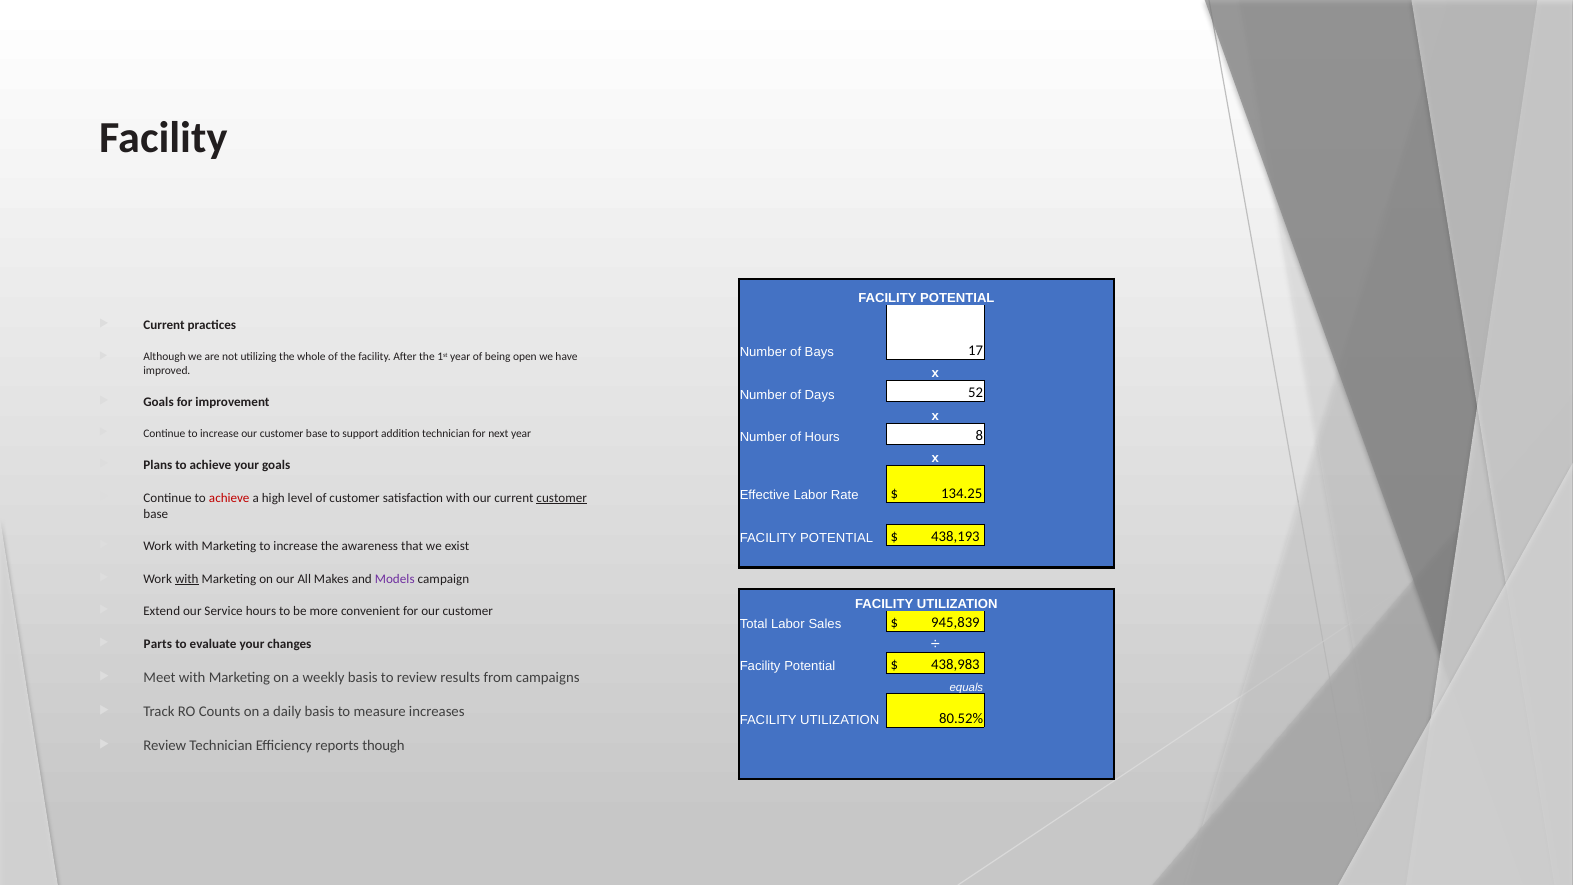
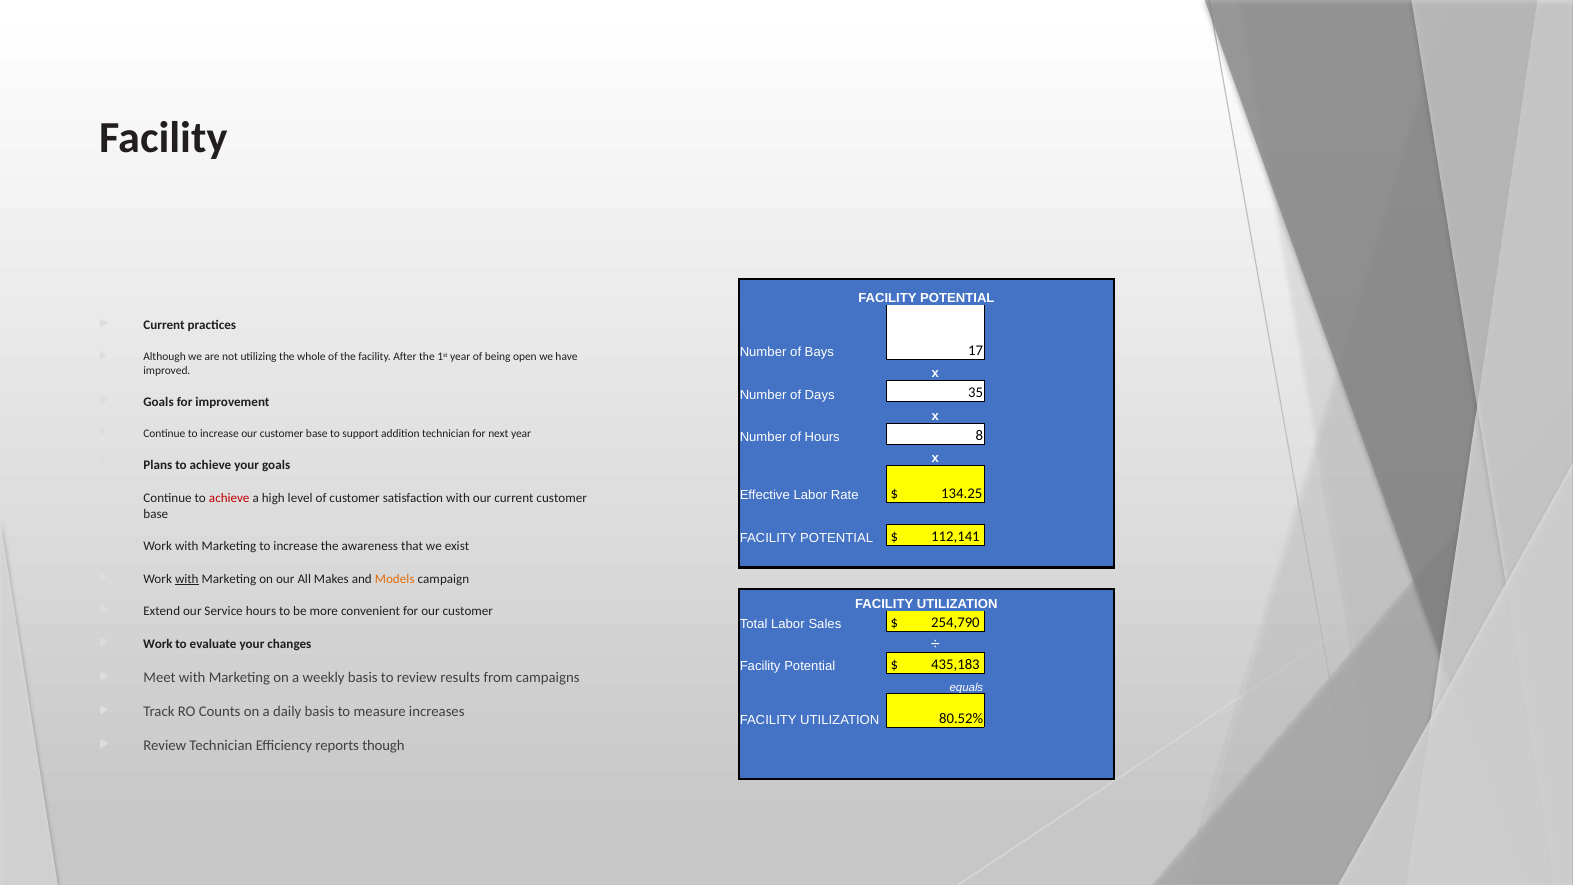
52: 52 -> 35 (976, 393)
customer underline: present -> none (562, 498)
438,193: 438,193 -> 112,141 (955, 536)
Models colour: purple -> orange (395, 579)
945,839: 945,839 -> 254,790 (955, 623)
Parts: Parts -> Work (158, 644)
438,983: 438,983 -> 435,183 (955, 664)
